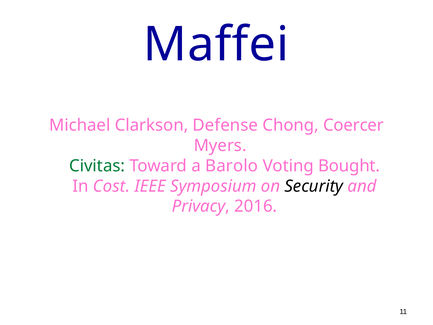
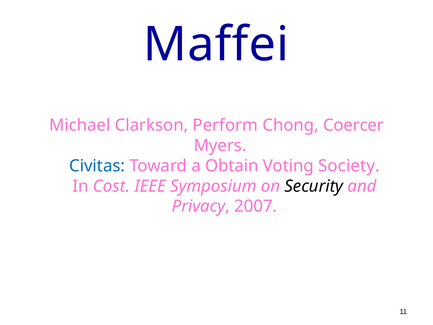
Defense: Defense -> Perform (225, 125)
Civitas colour: green -> blue (97, 166)
Barolo: Barolo -> Obtain (232, 166)
Bought: Bought -> Society (349, 166)
2016: 2016 -> 2007 (256, 206)
